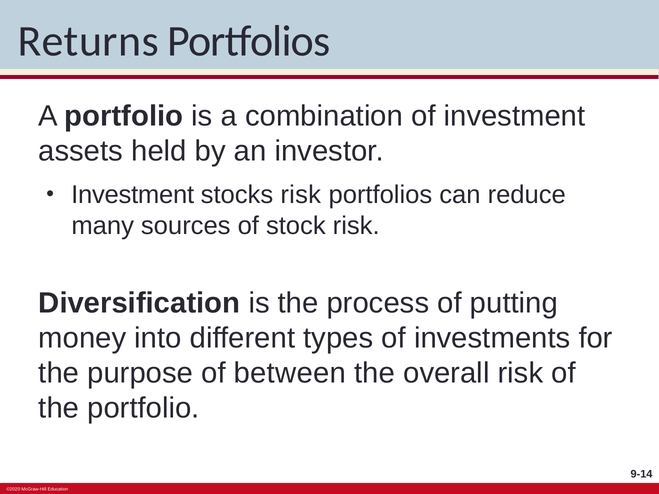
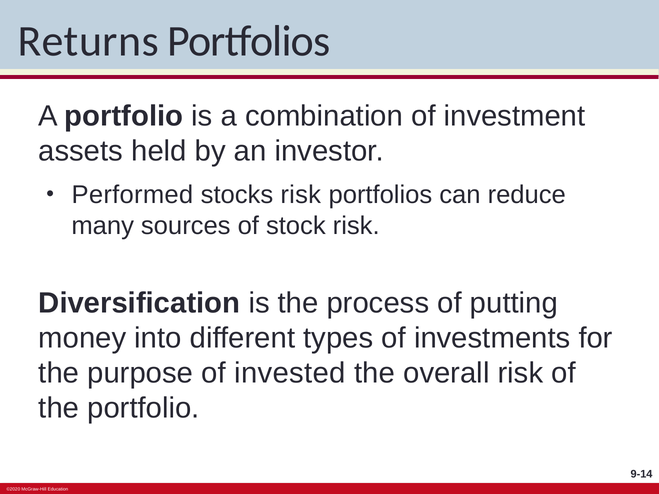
Investment: Investment -> Performed (132, 195)
between: between -> invested (290, 373)
